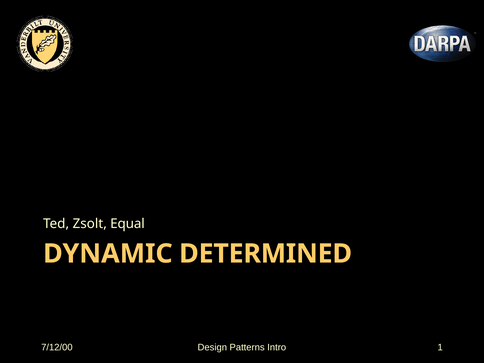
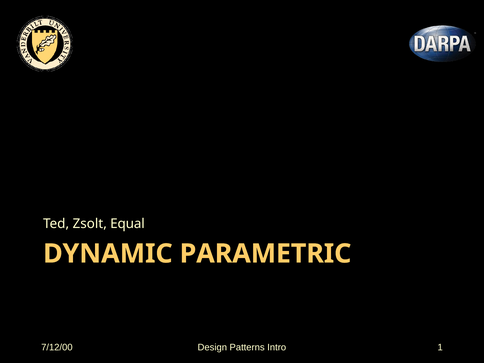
DETERMINED: DETERMINED -> PARAMETRIC (266, 254)
